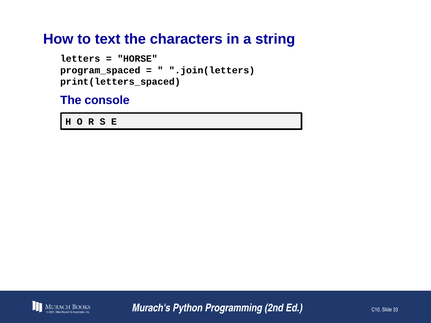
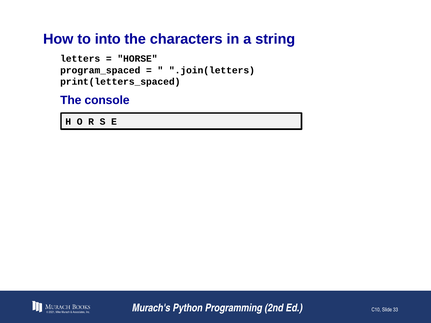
text: text -> into (108, 39)
